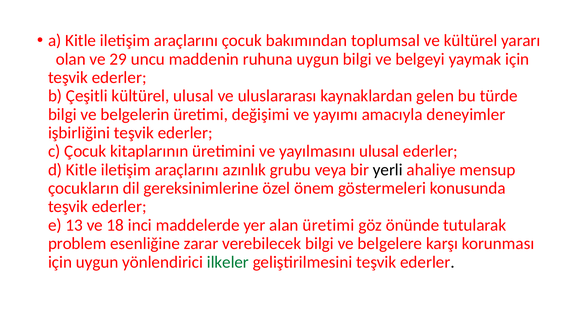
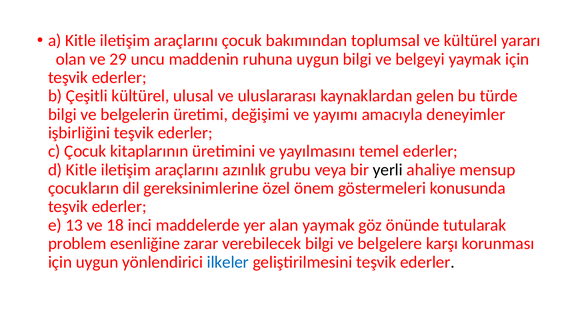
yayılmasını ulusal: ulusal -> temel (379, 151)
alan üretimi: üretimi -> yaymak (329, 225)
ilkeler colour: green -> blue (228, 262)
